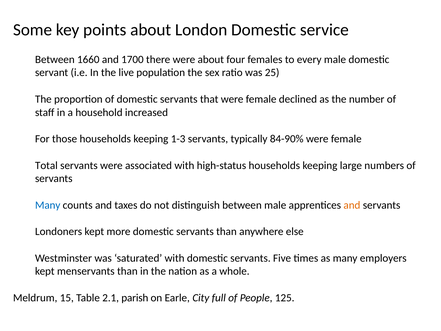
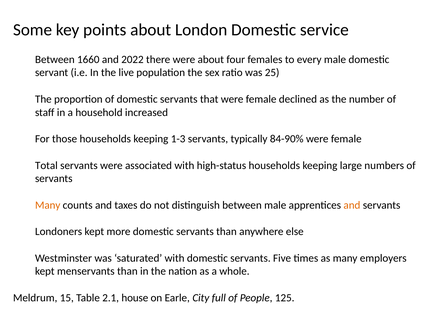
1700: 1700 -> 2022 (132, 59)
Many colour: blue -> orange (48, 205)
parish: parish -> house (135, 298)
